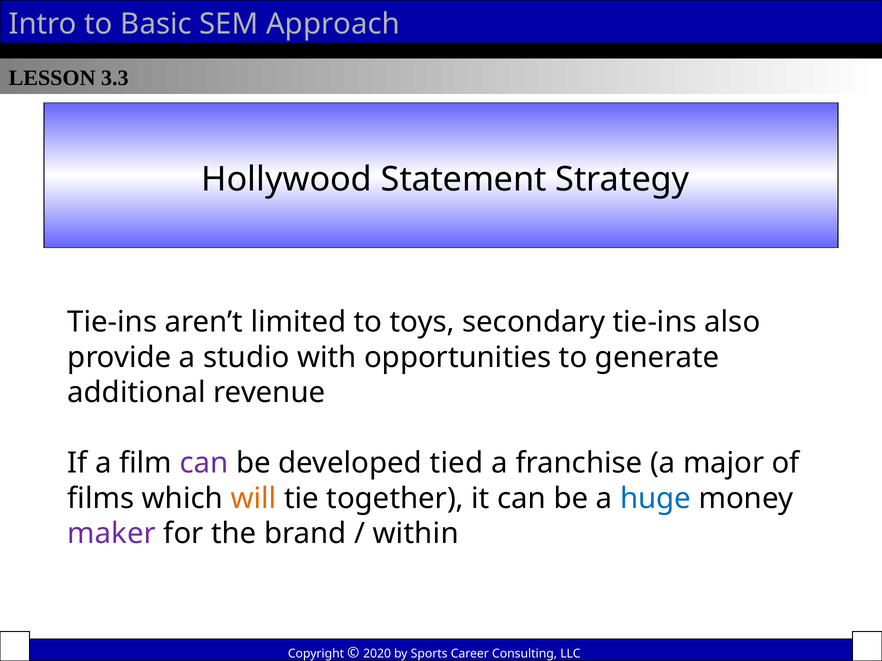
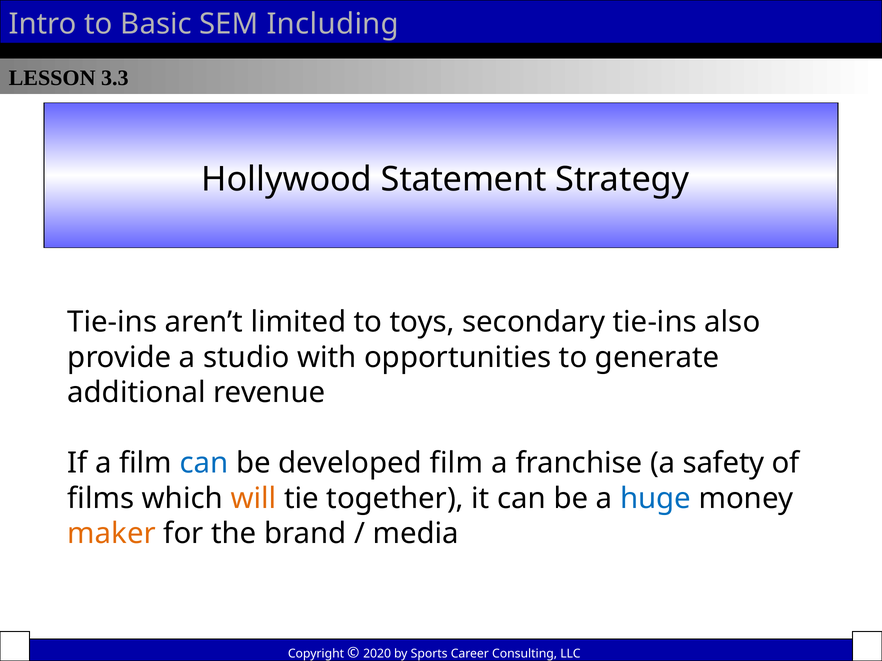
Approach: Approach -> Including (333, 24)
can colour: purple -> blue (204, 464)
developed tied: tied -> film (456, 464)
major: major -> safety (724, 464)
maker colour: purple -> orange (112, 534)
within: within -> media (416, 534)
